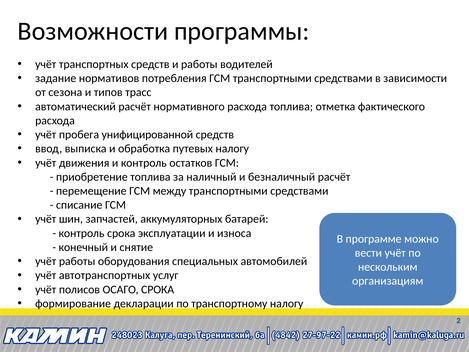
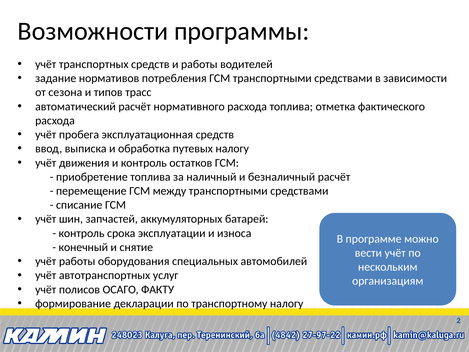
унифицированной: унифицированной -> эксплуатационная (147, 135)
ОСАГО СРОКА: СРОКА -> ФАКТУ (158, 289)
